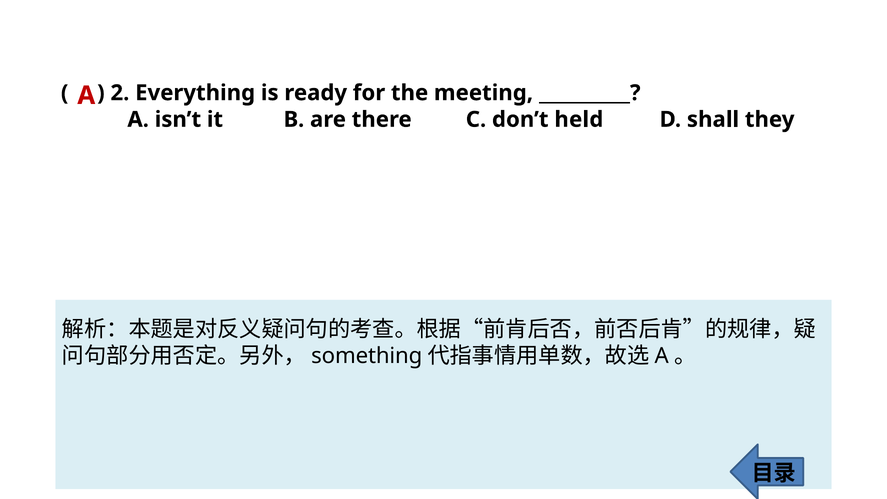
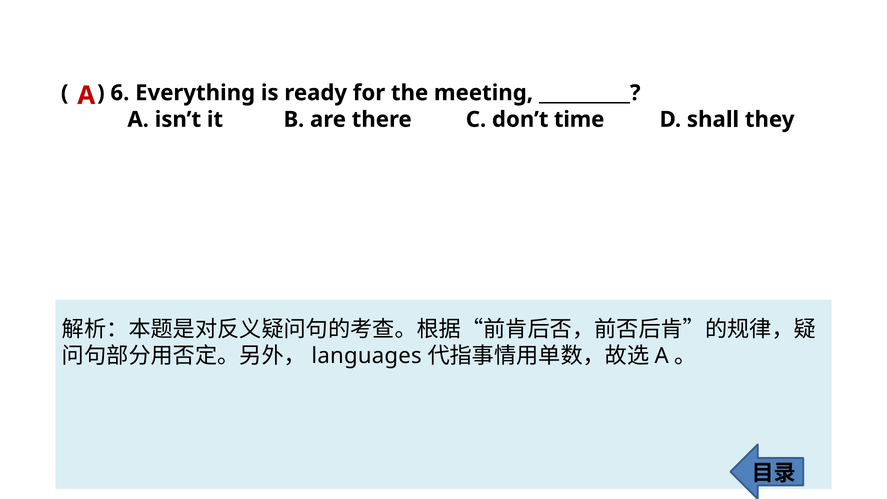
2: 2 -> 6 (120, 93)
held: held -> time (579, 119)
something: something -> languages (367, 356)
